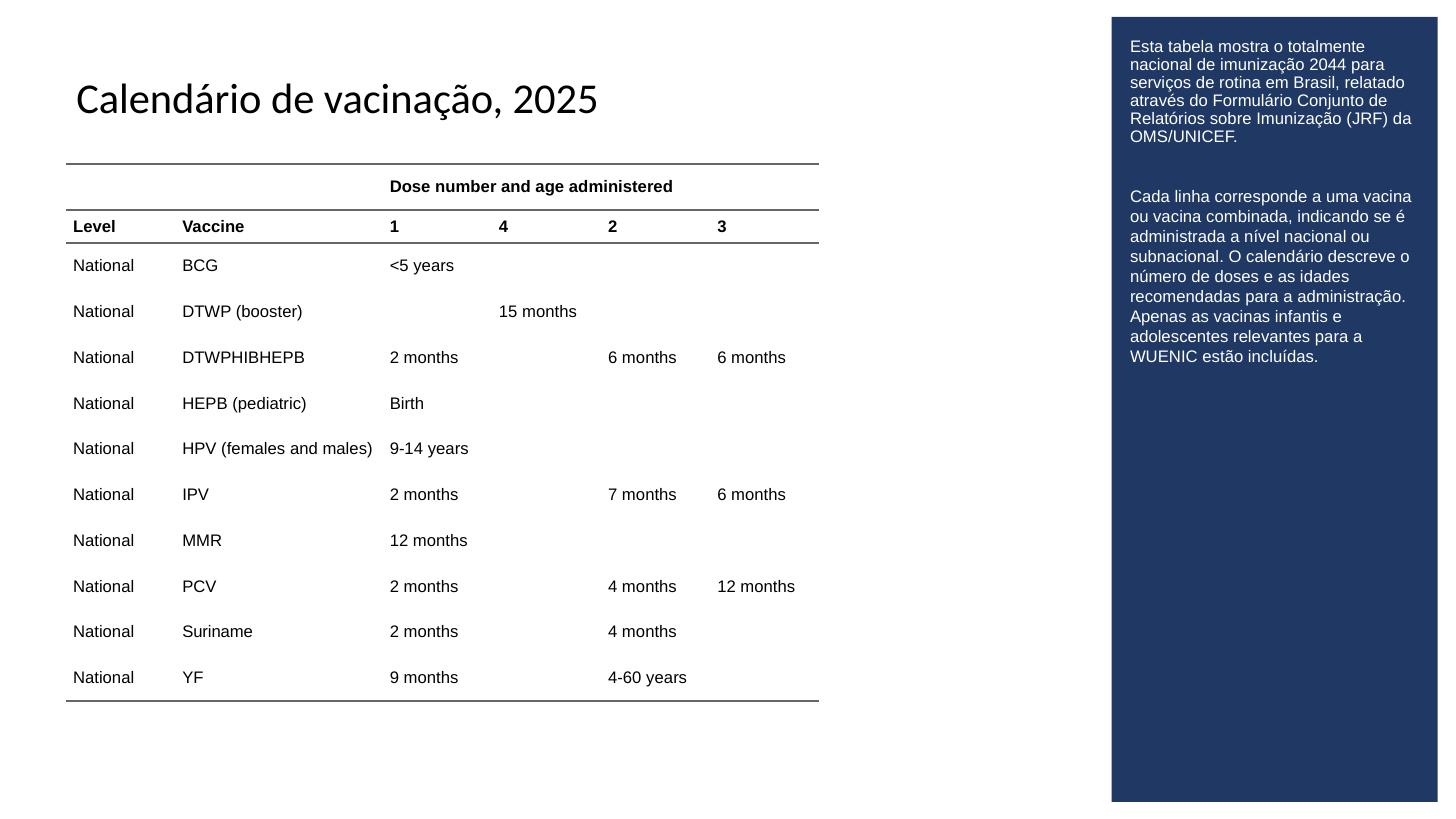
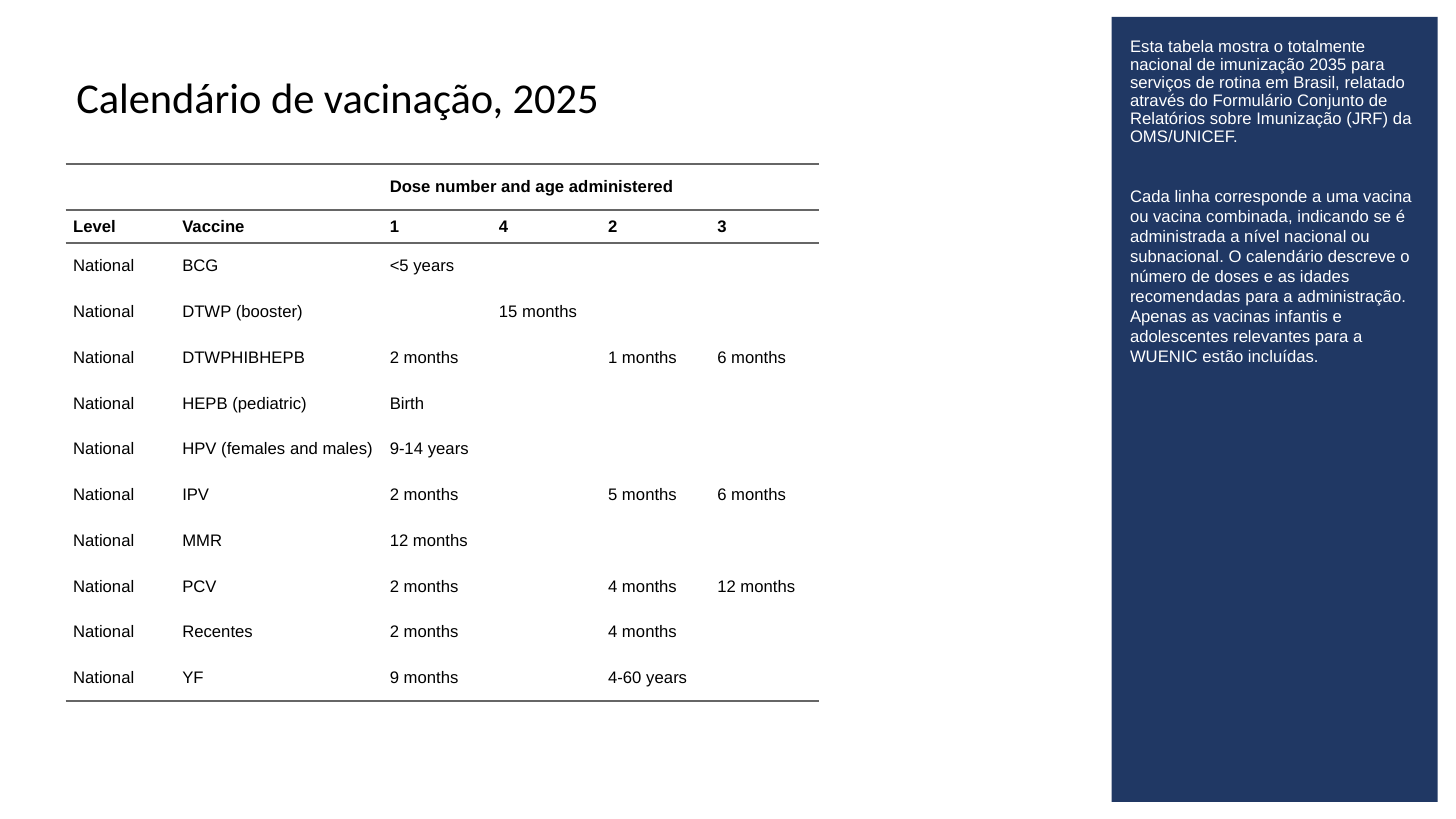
2044: 2044 -> 2035 (1328, 65)
2 months 6: 6 -> 1 (613, 358)
7: 7 -> 5 (613, 495)
Suriname: Suriname -> Recentes (218, 632)
